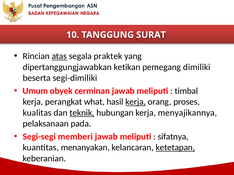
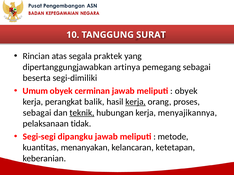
atas underline: present -> none (59, 56)
ketikan: ketikan -> artinya (127, 67)
pemegang dimiliki: dimiliki -> sebagai (197, 67)
timbal: timbal -> obyek (186, 91)
what: what -> balik (94, 102)
kualitas: kualitas -> sebagai (37, 113)
pada: pada -> tidak (81, 124)
memberi: memberi -> dipangku (75, 137)
sifatnya: sifatnya -> metode (173, 137)
ketetapan underline: present -> none (175, 148)
